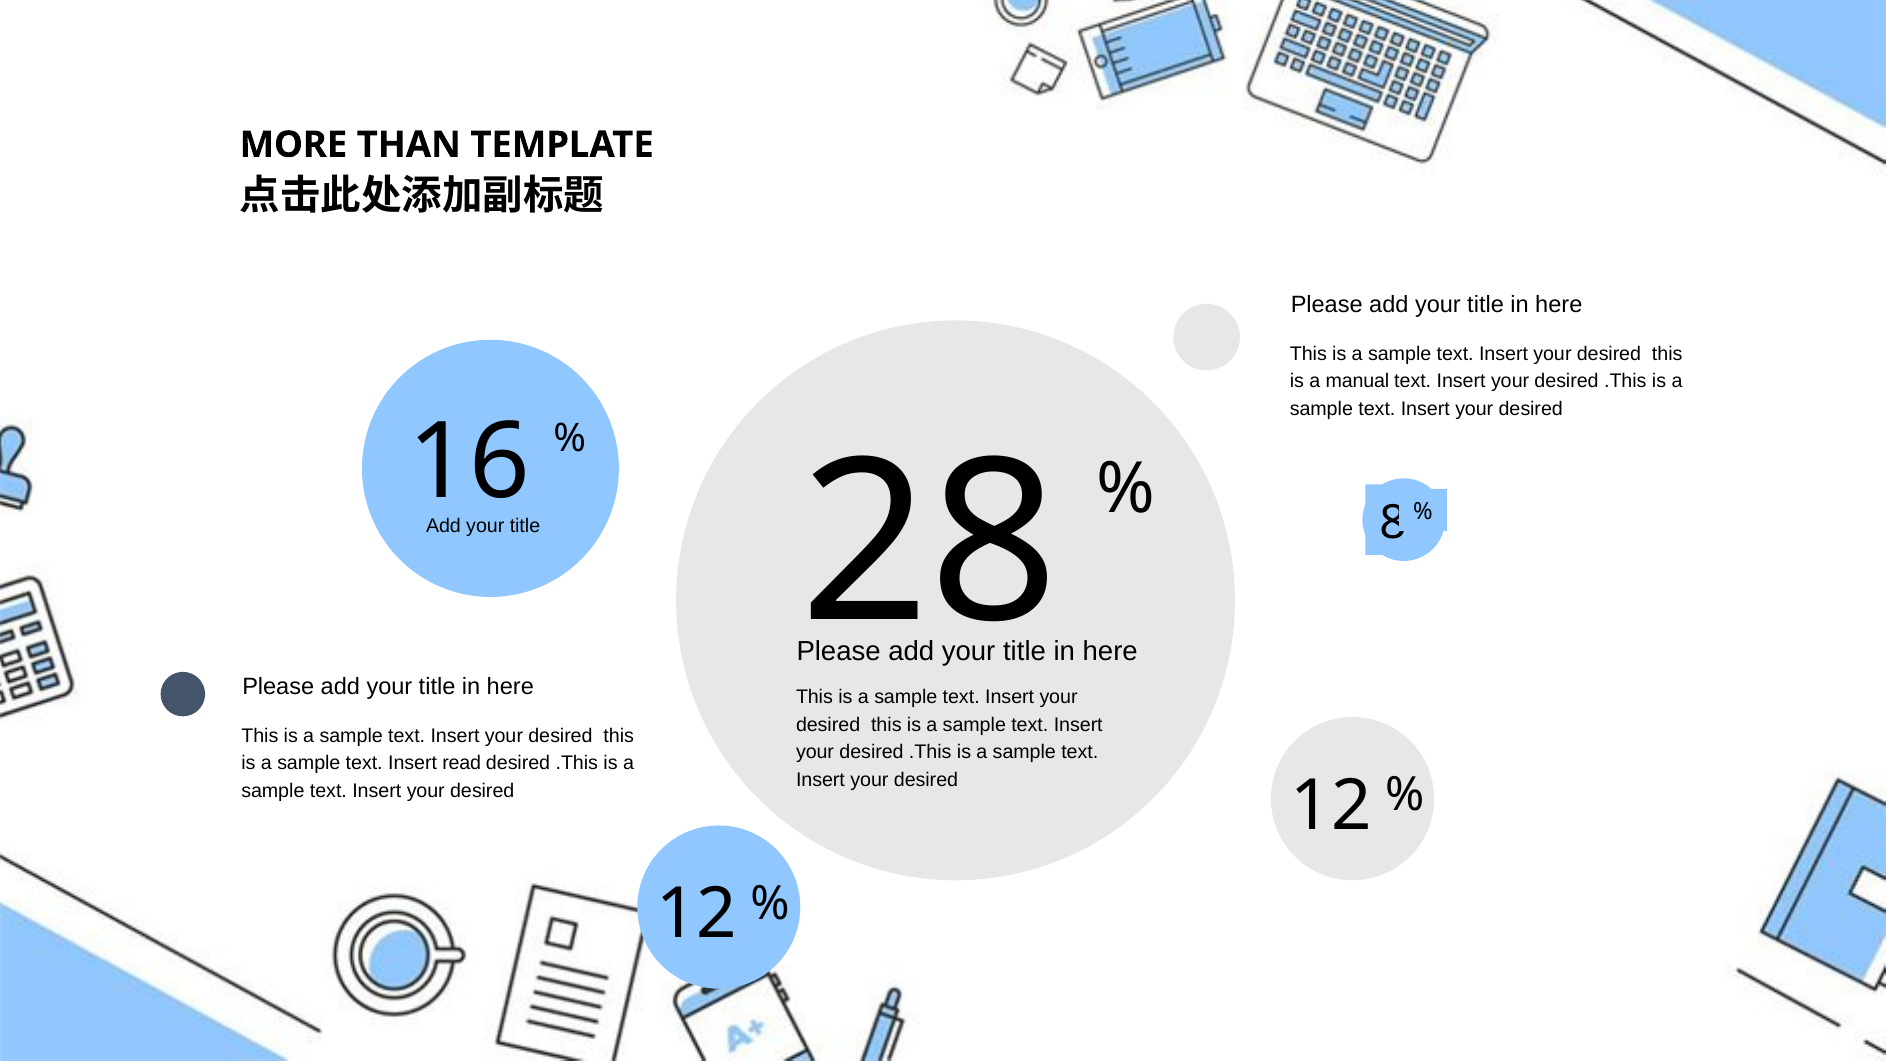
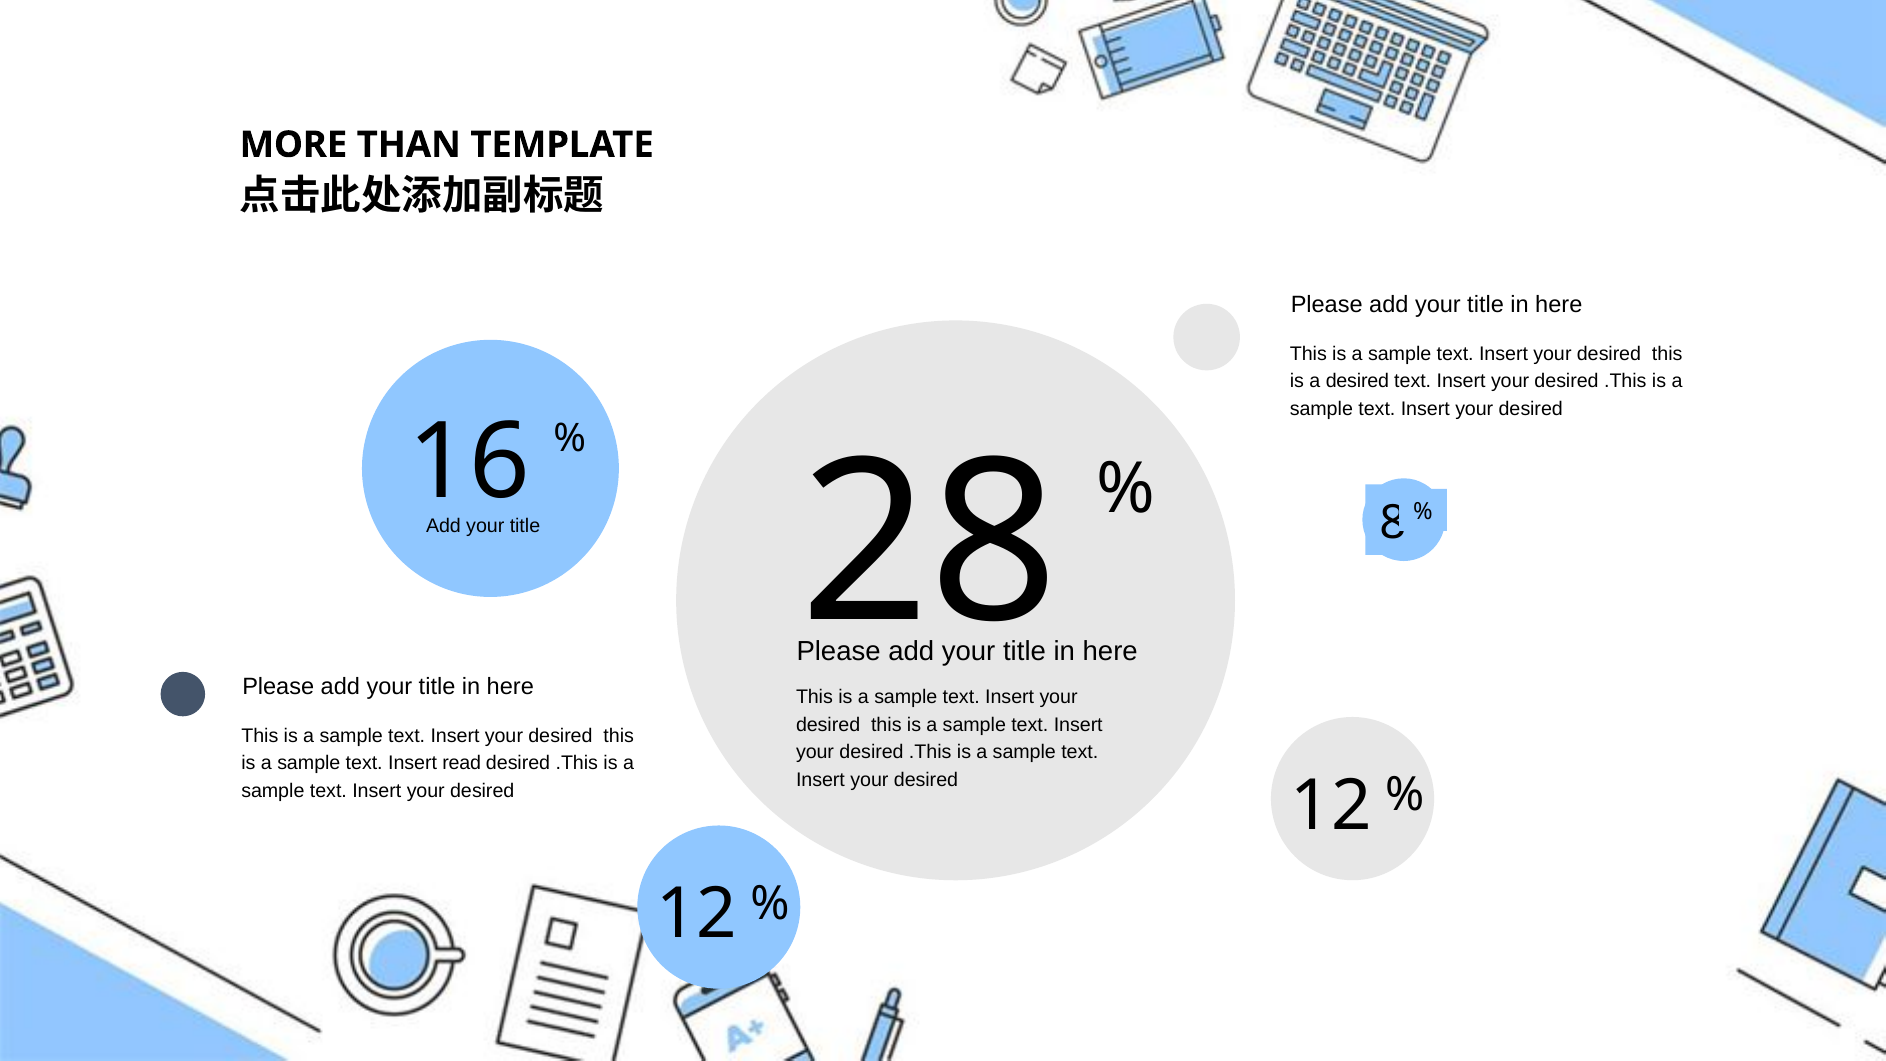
a manual: manual -> desired (1357, 381)
